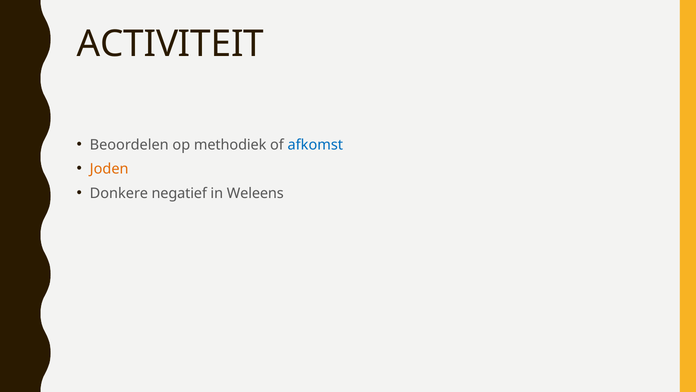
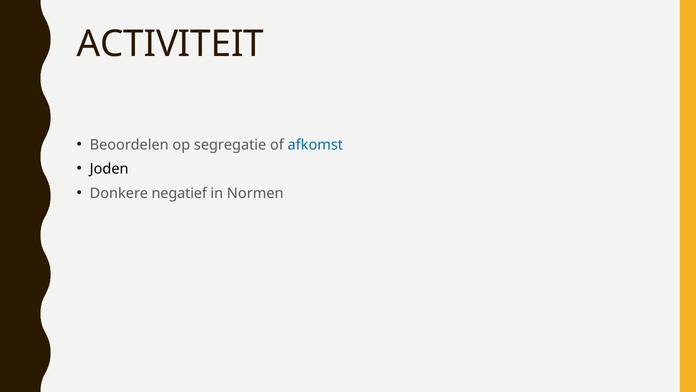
methodiek: methodiek -> segregatie (230, 145)
Joden colour: orange -> black (109, 169)
Weleens: Weleens -> Normen (255, 193)
